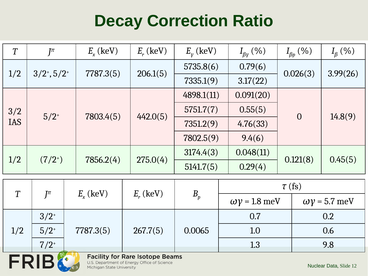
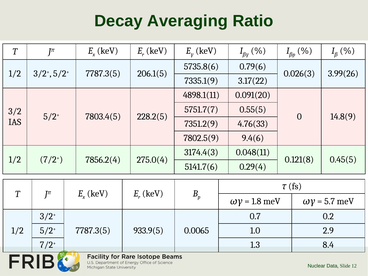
Correction: Correction -> Averaging (188, 21)
442.0(5: 442.0(5 -> 228.2(5 (152, 117)
5141.7(5: 5141.7(5 -> 5141.7(6 (201, 167)
267.7(5: 267.7(5 -> 933.9(5 (148, 231)
0.6: 0.6 -> 2.9 (328, 231)
9.8: 9.8 -> 8.4 (328, 245)
